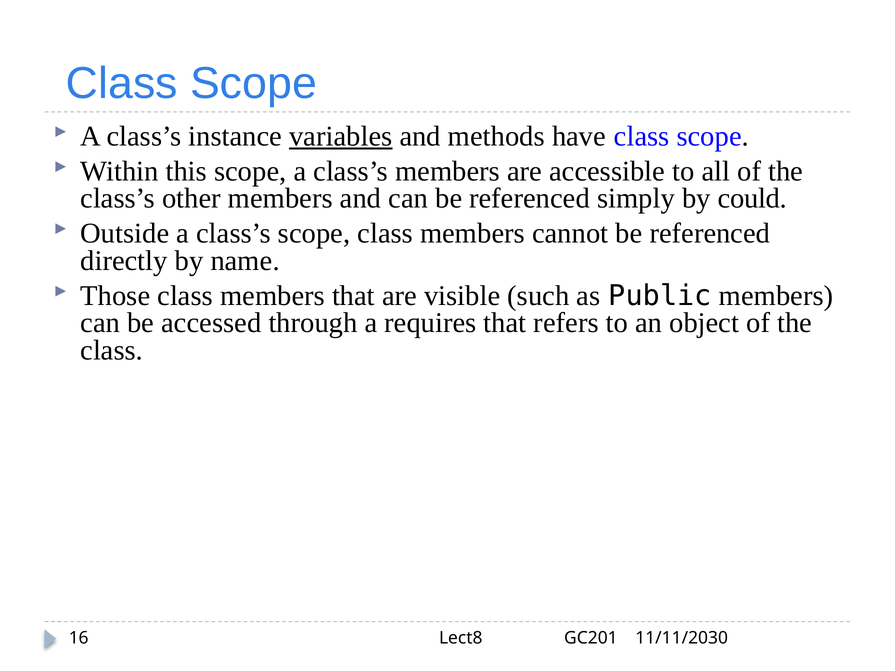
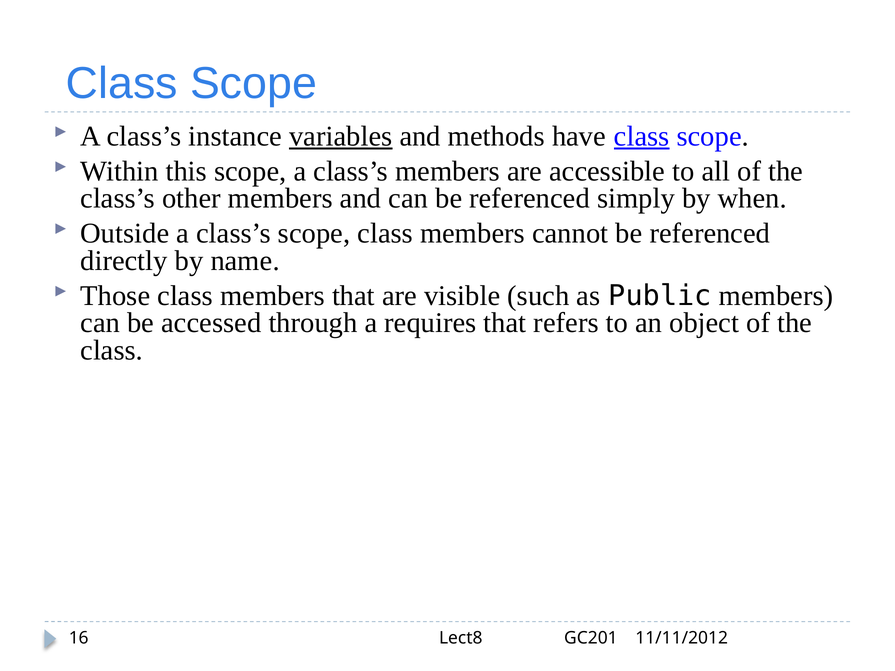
class underline: none -> present (642, 136)
could: could -> when (752, 199)
11/11/2030: 11/11/2030 -> 11/11/2012 (682, 638)
